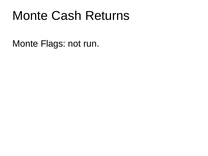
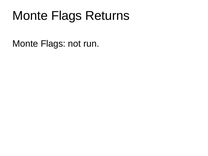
Cash: Cash -> Flags (67, 16)
